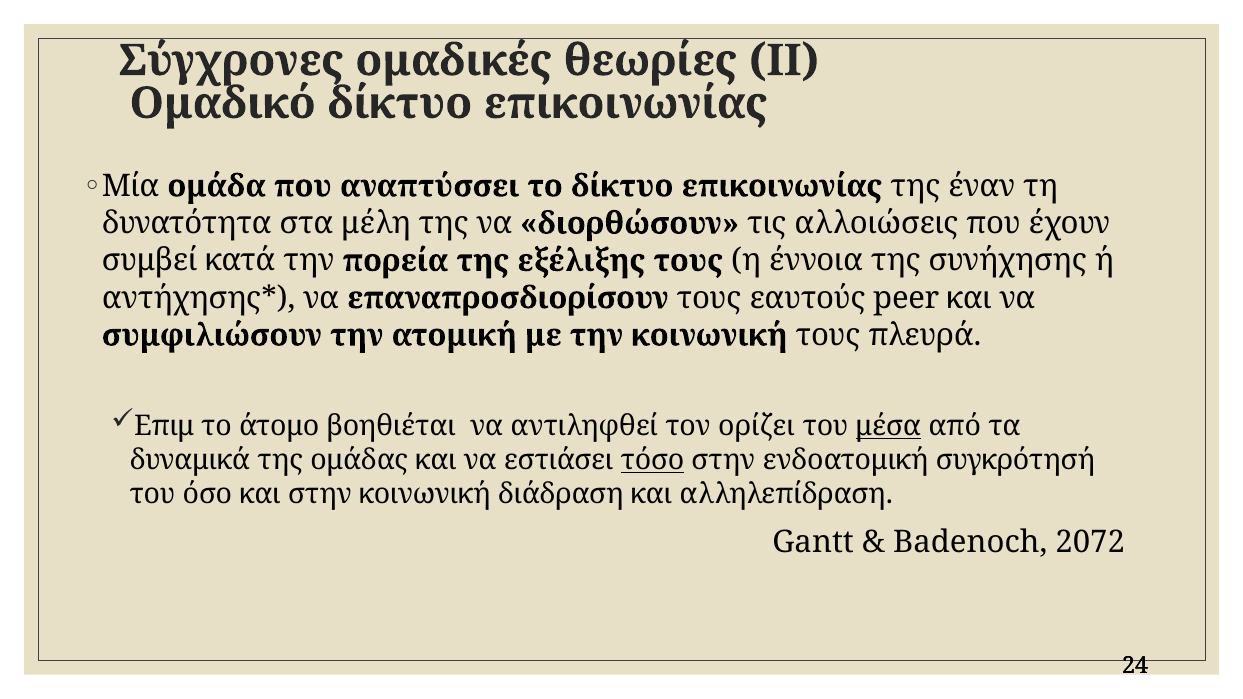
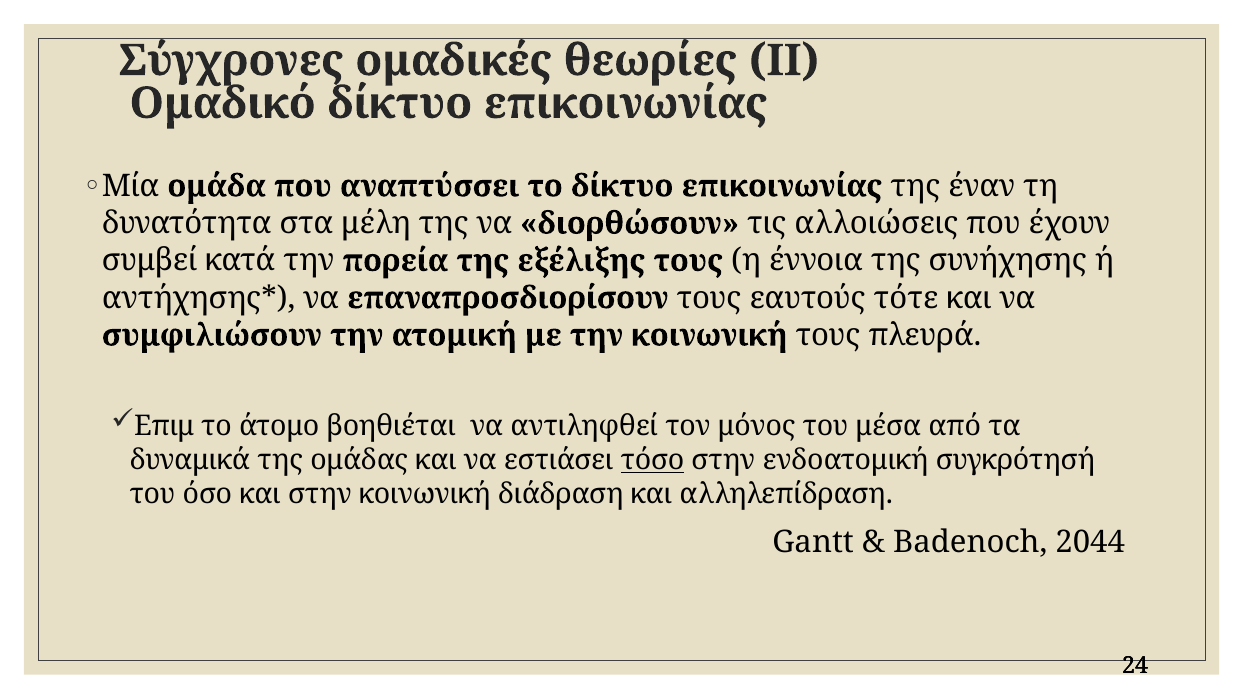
peer: peer -> τότε (906, 298)
ορίζει: ορίζει -> μόνος (757, 426)
μέσα underline: present -> none (888, 426)
2072: 2072 -> 2044 (1090, 542)
